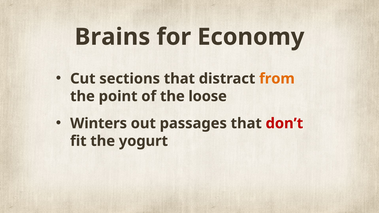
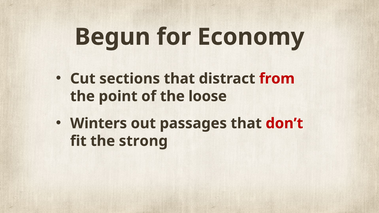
Brains: Brains -> Begun (112, 37)
from colour: orange -> red (277, 79)
yogurt: yogurt -> strong (143, 141)
